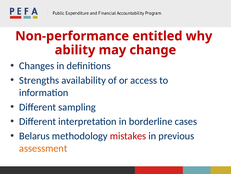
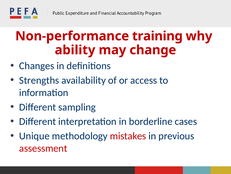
entitled: entitled -> training (157, 36)
Belarus: Belarus -> Unique (34, 135)
assessment colour: orange -> red (43, 148)
